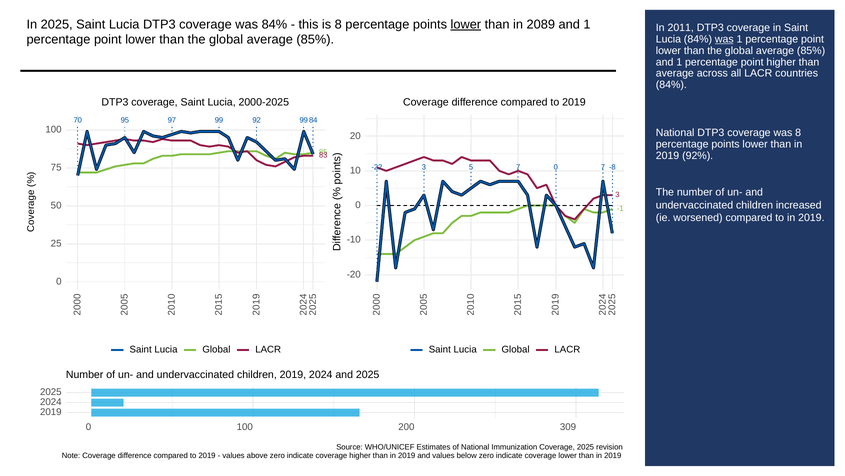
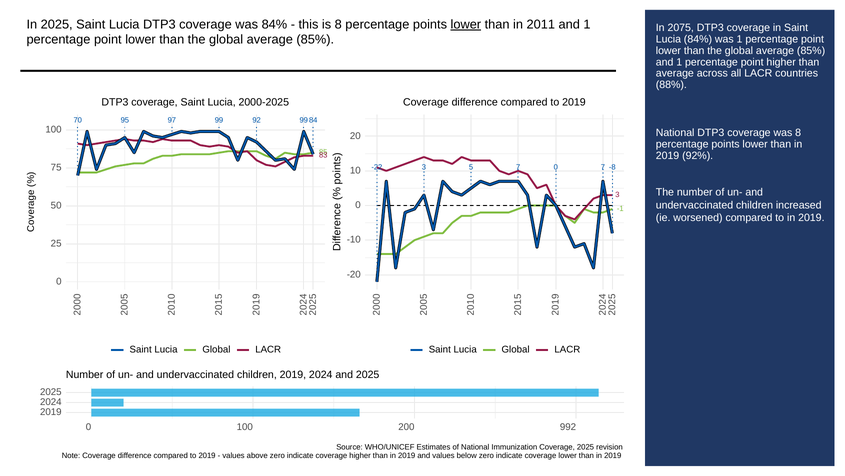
2089: 2089 -> 2011 (541, 24)
2011: 2011 -> 2075 (681, 28)
was underline: present -> none (724, 39)
84%: 84% -> 88% (671, 85)
309: 309 -> 992 (568, 426)
